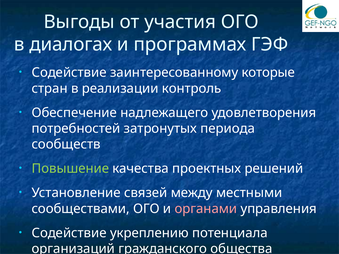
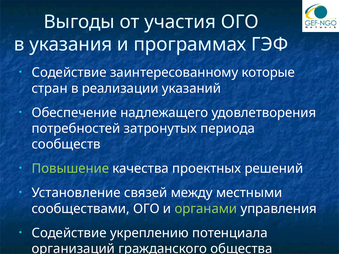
диалогах: диалогах -> указания (71, 45)
контроль: контроль -> указаний (191, 89)
органами colour: pink -> light green (206, 209)
